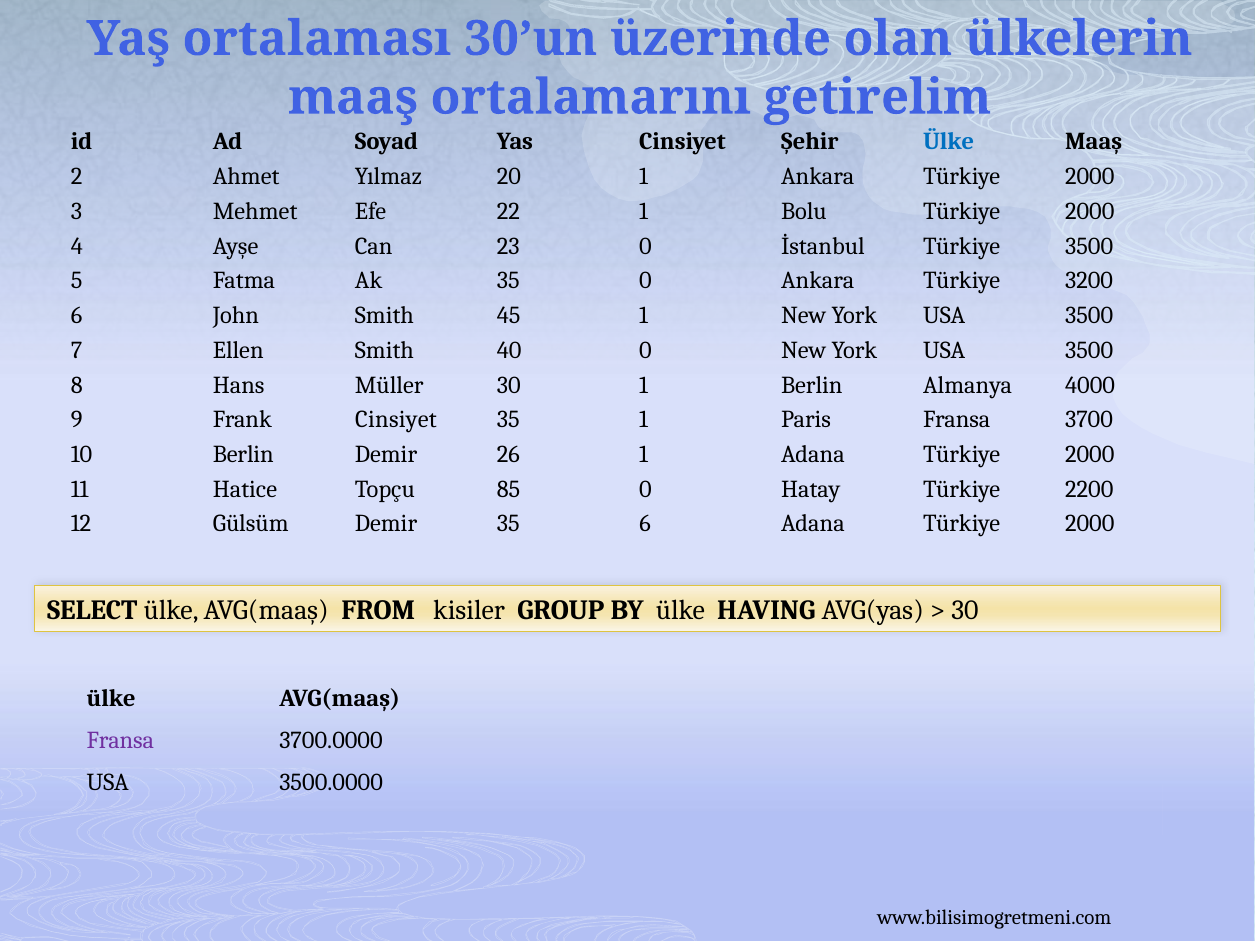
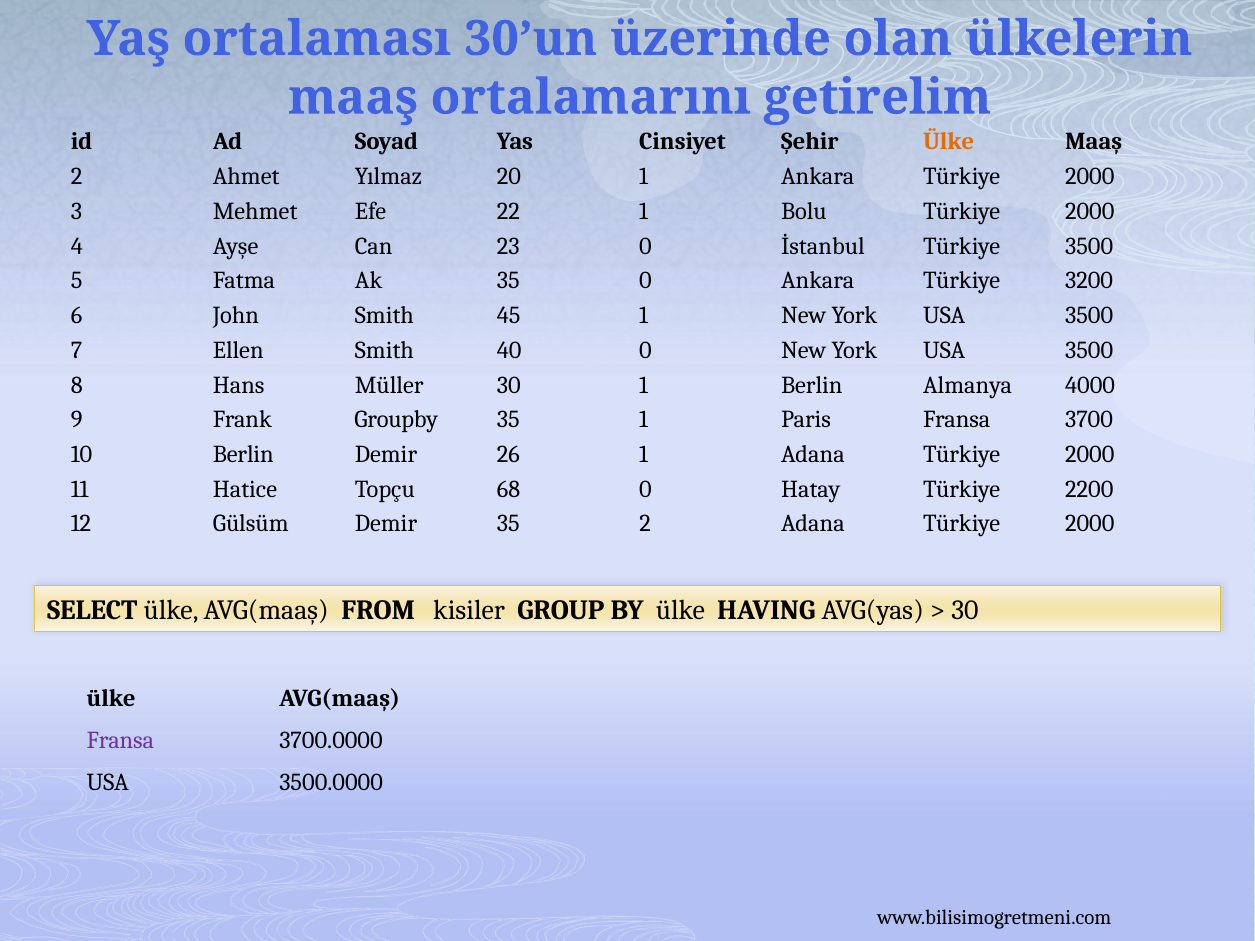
Ülke colour: blue -> orange (949, 142)
Frank Cinsiyet: Cinsiyet -> Groupby (396, 420)
85: 85 -> 68 (509, 489)
35 6: 6 -> 2 (645, 524)
